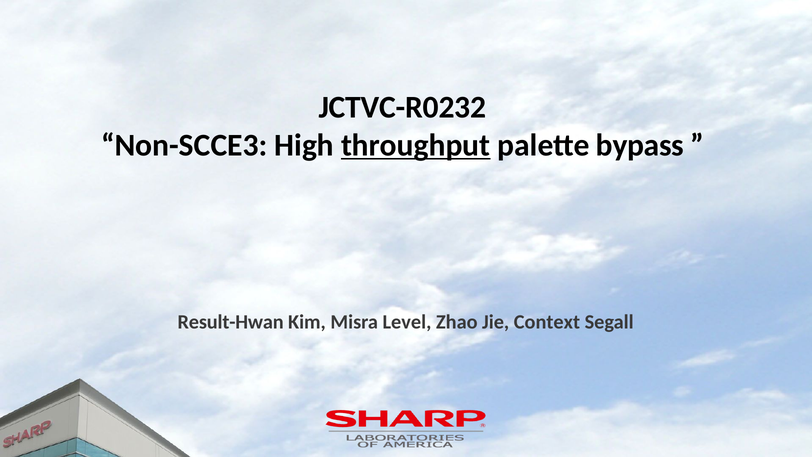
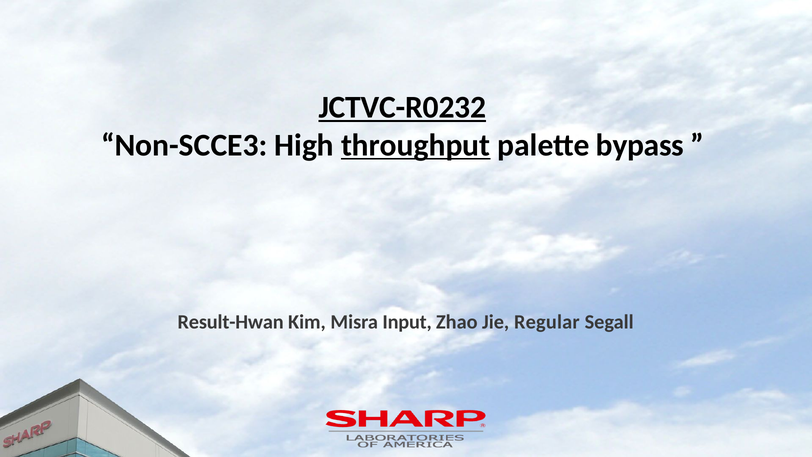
JCTVC-R0232 underline: none -> present (402, 107)
Level: Level -> Input (407, 322)
Context: Context -> Regular (547, 322)
